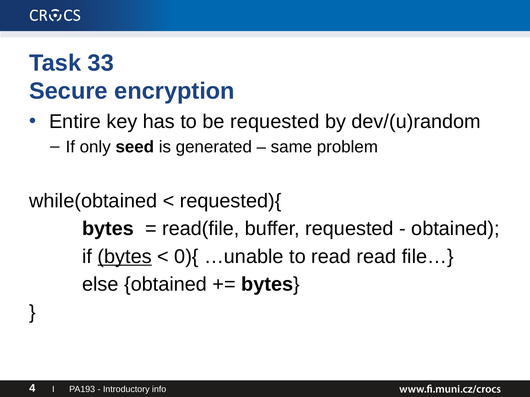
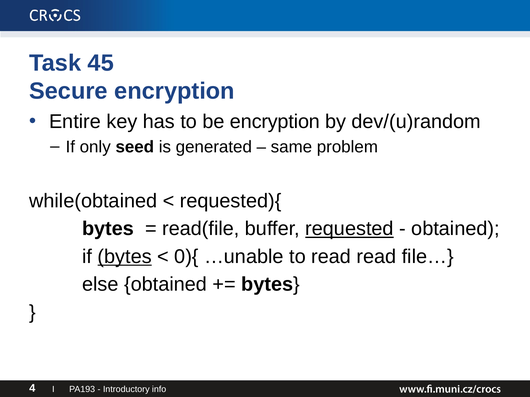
33: 33 -> 45 (101, 63)
be requested: requested -> encryption (275, 122)
requested underline: none -> present (349, 229)
